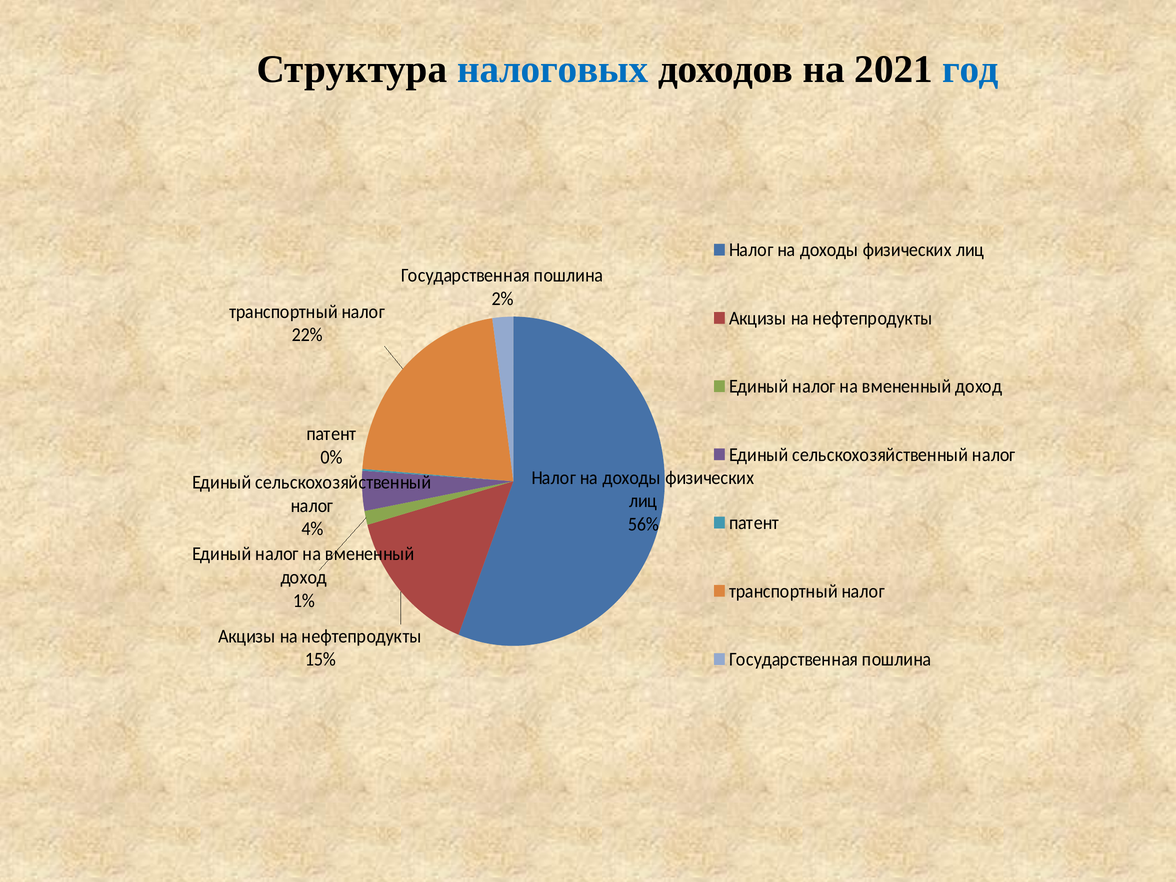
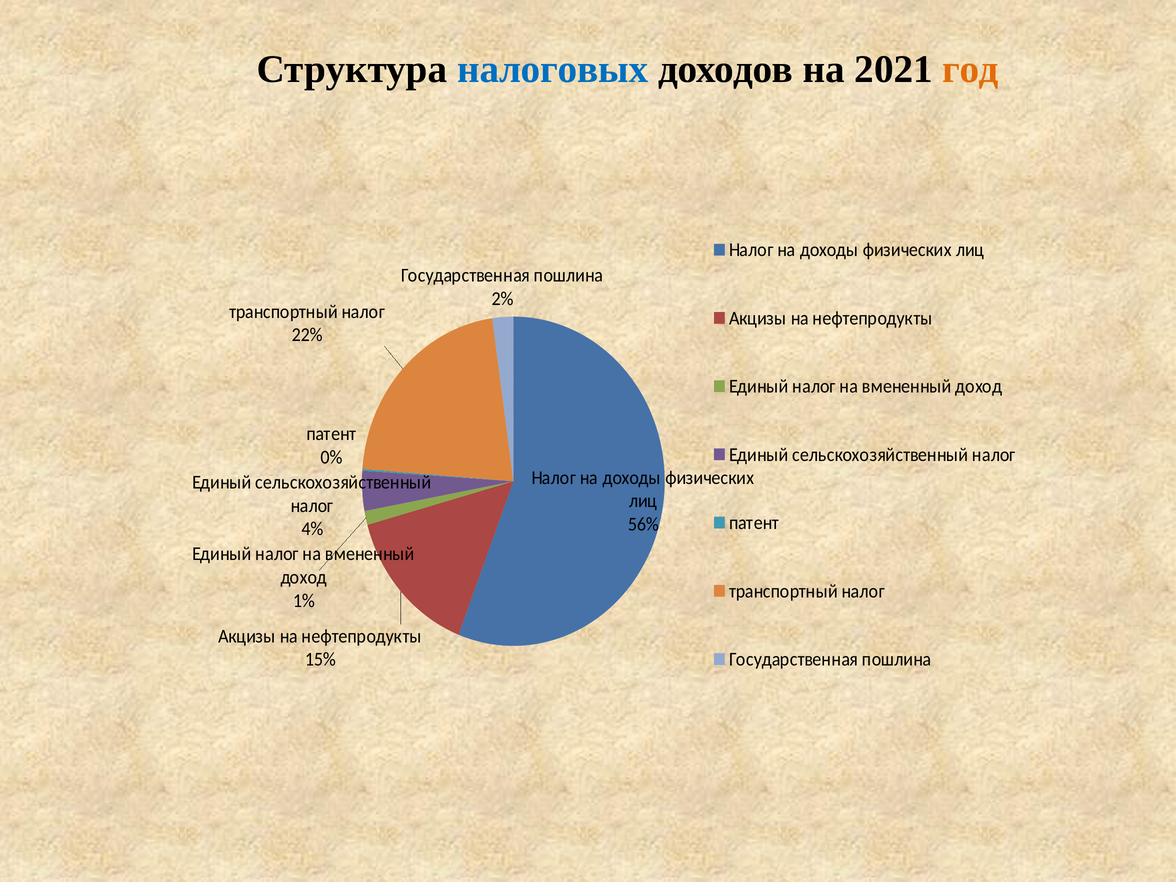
год colour: blue -> orange (970, 69)
